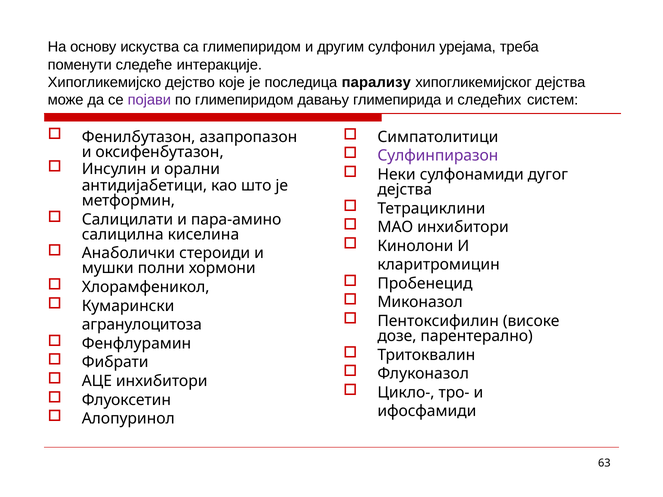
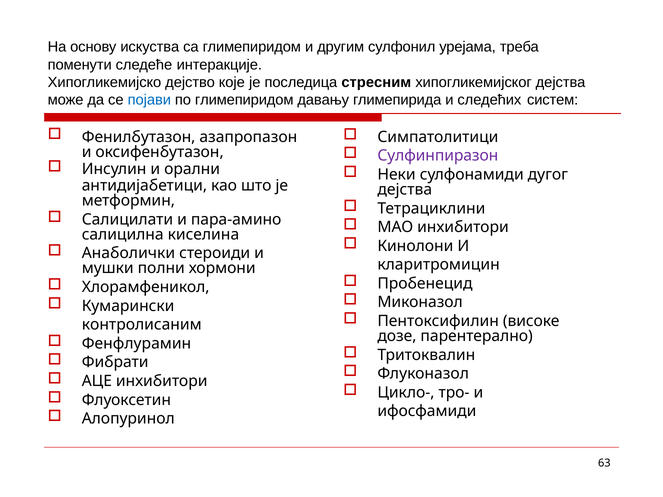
парализу: парализу -> стресним (376, 82)
појави colour: purple -> blue (149, 100)
агранулоцитоза: агранулоцитоза -> контролисаним (142, 325)
